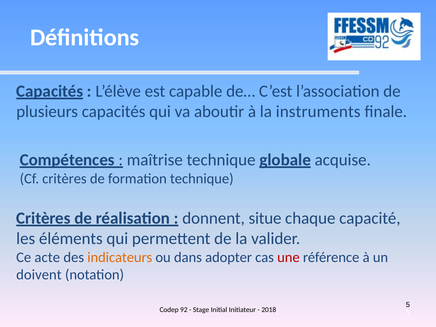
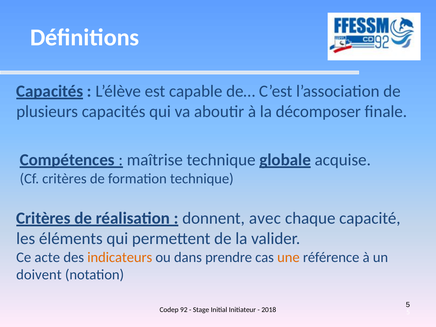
instruments: instruments -> décomposer (318, 112)
situe: situe -> avec (265, 218)
adopter: adopter -> prendre (229, 257)
une colour: red -> orange (288, 257)
